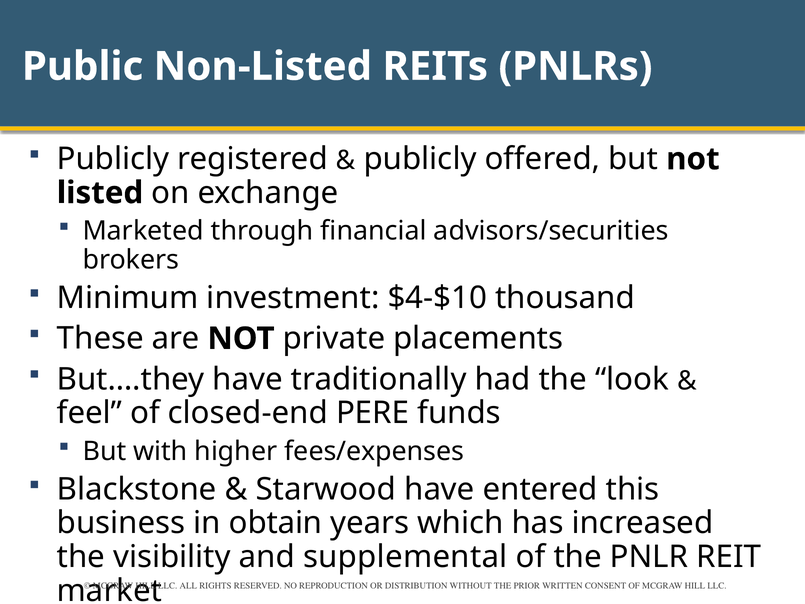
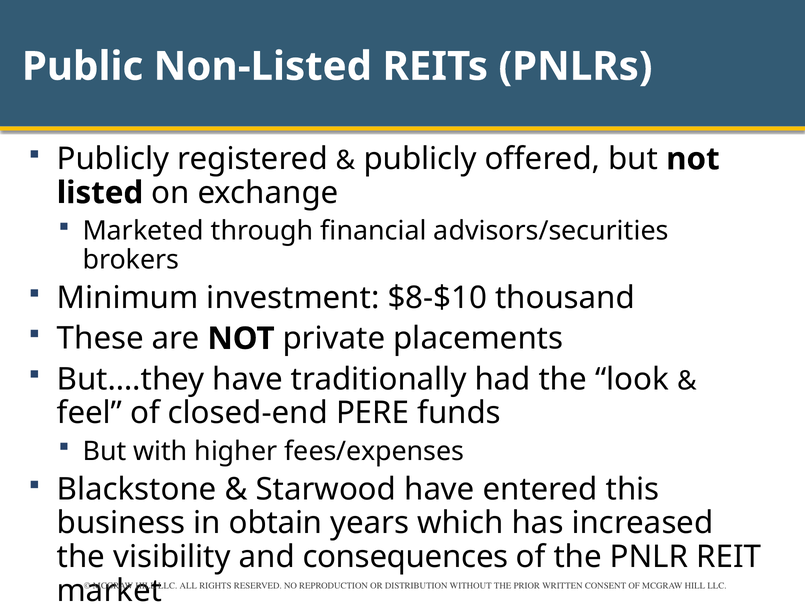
$4-$10: $4-$10 -> $8-$10 (437, 298)
supplemental: supplemental -> consequences (405, 557)
